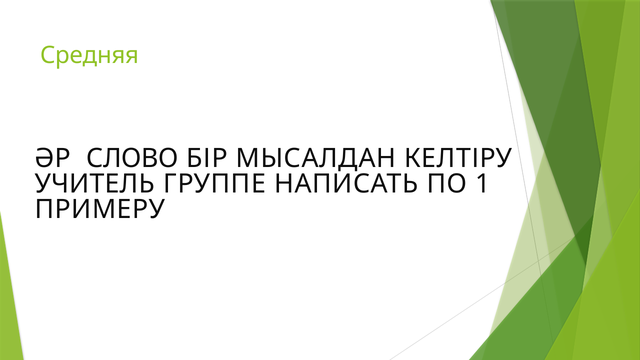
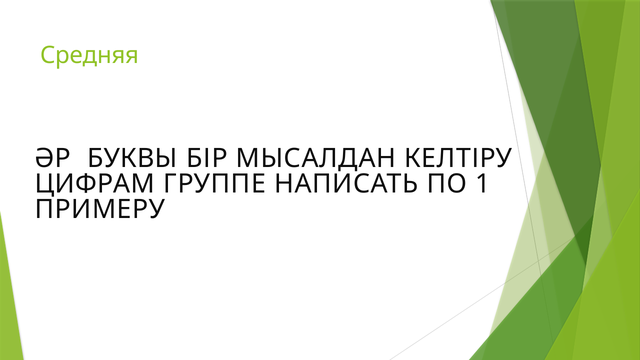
СЛОВО: СЛОВО -> БУКВЫ (132, 158)
УЧИТЕЛЬ: УЧИТЕЛЬ -> ЦИФРАМ (95, 184)
